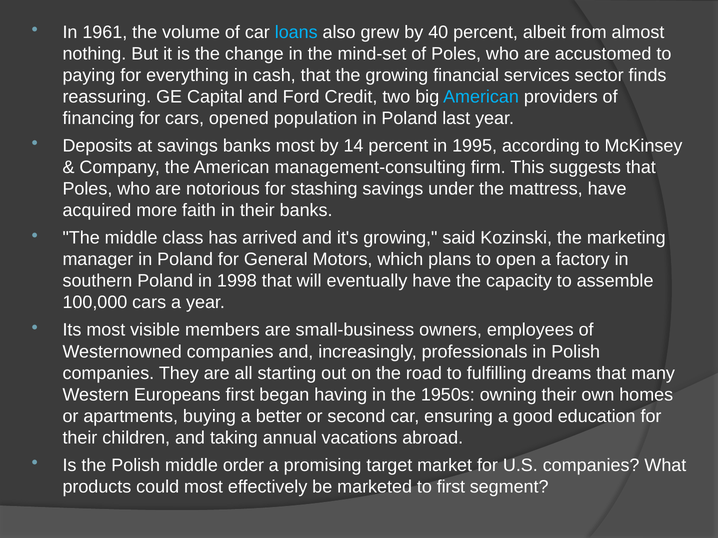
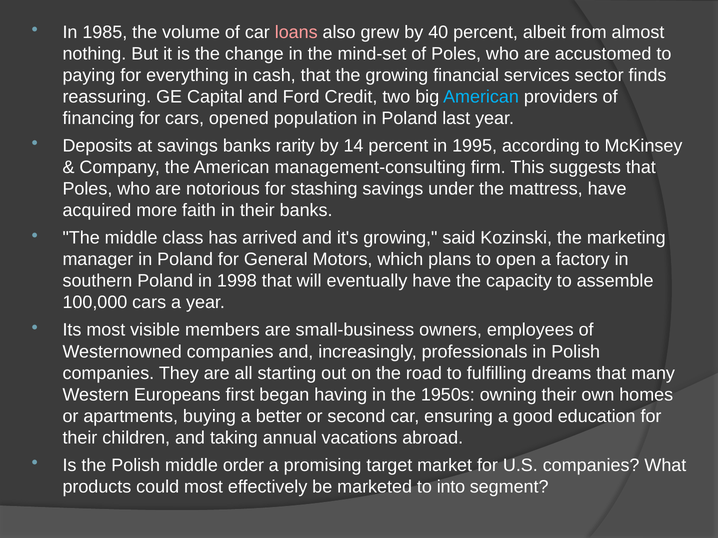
1961: 1961 -> 1985 (105, 32)
loans colour: light blue -> pink (296, 32)
banks most: most -> rarity (295, 146)
to first: first -> into (451, 487)
